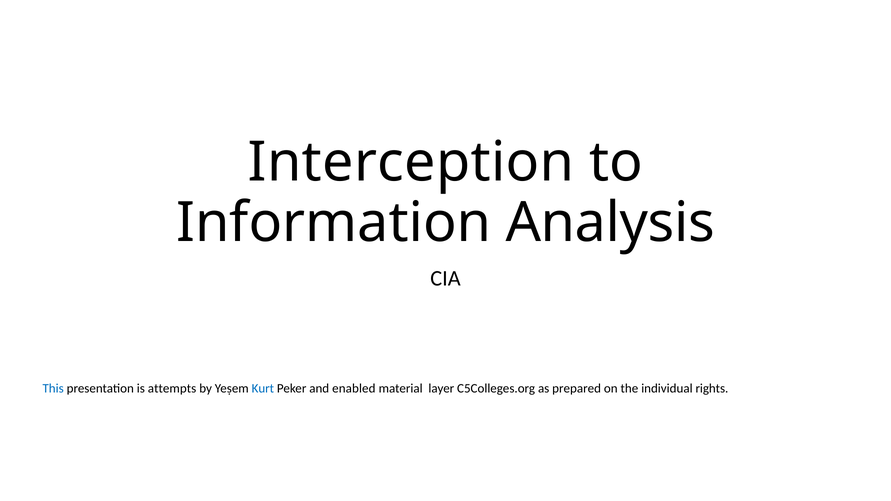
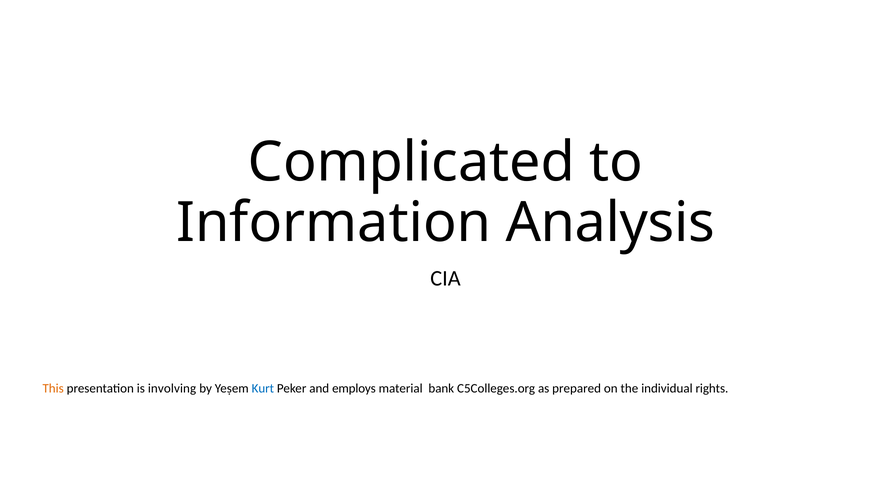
Interception: Interception -> Complicated (411, 163)
This colour: blue -> orange (53, 389)
attempts: attempts -> involving (172, 389)
enabled: enabled -> employs (354, 389)
layer: layer -> bank (441, 389)
